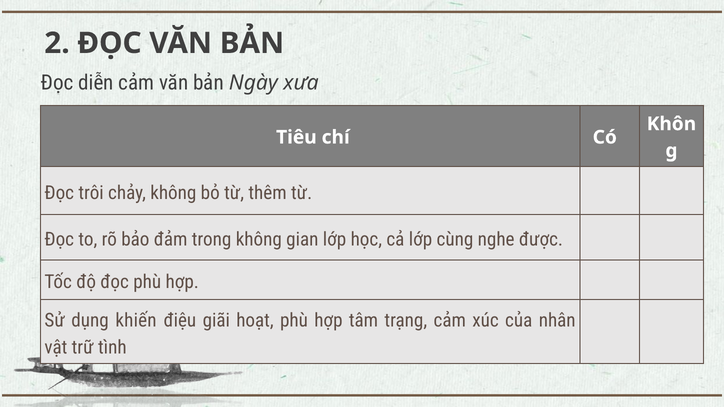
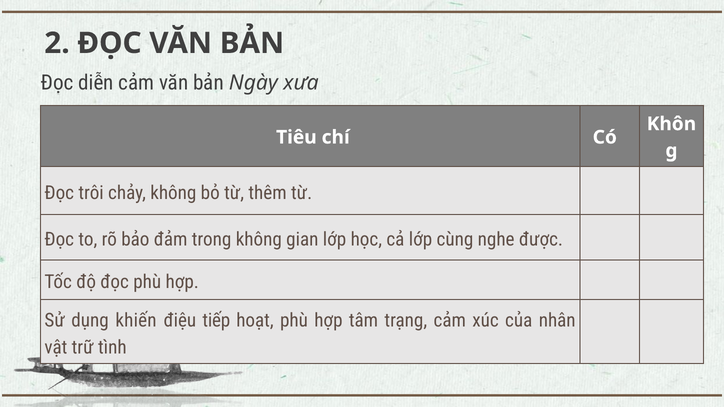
giãi: giãi -> tiếp (216, 321)
